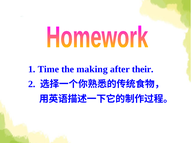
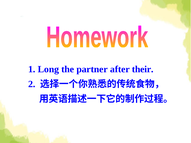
Time: Time -> Long (48, 69)
making: making -> partner (92, 69)
